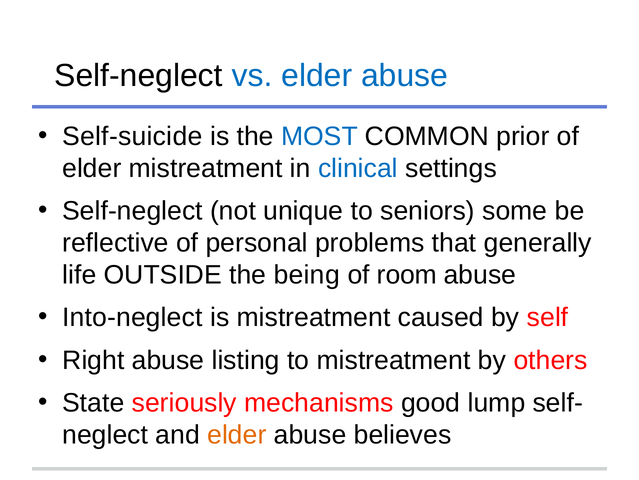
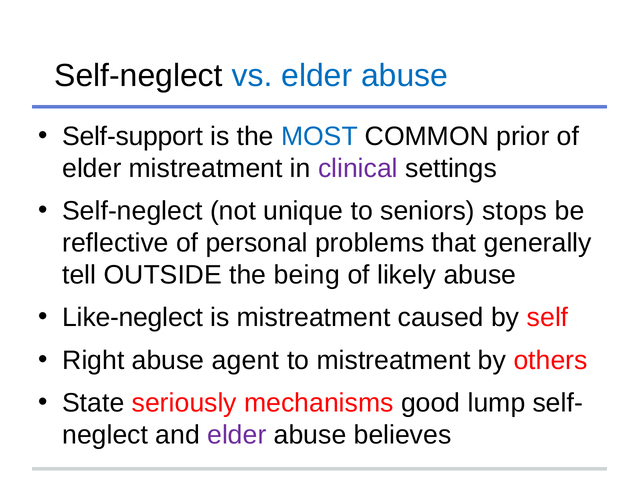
Self-suicide: Self-suicide -> Self-support (133, 136)
clinical colour: blue -> purple (358, 168)
some: some -> stops (515, 211)
life: life -> tell (79, 275)
room: room -> likely (407, 275)
Into-neglect: Into-neglect -> Like-neglect (133, 317)
listing: listing -> agent (246, 360)
elder colour: orange -> purple (237, 434)
